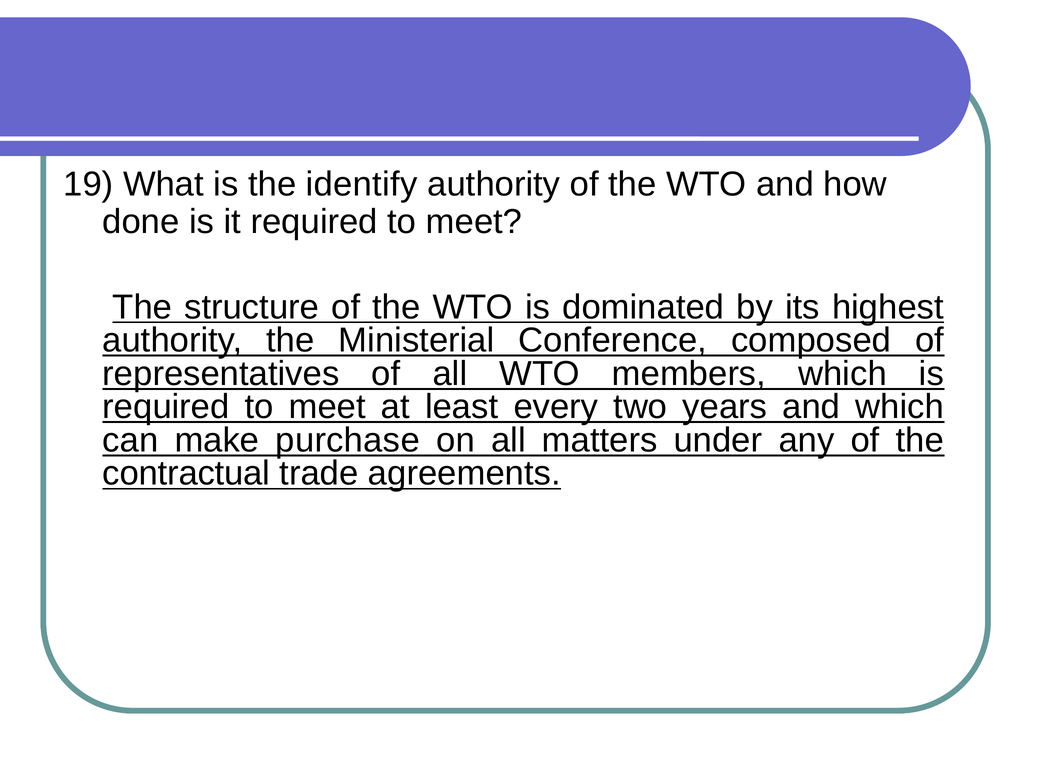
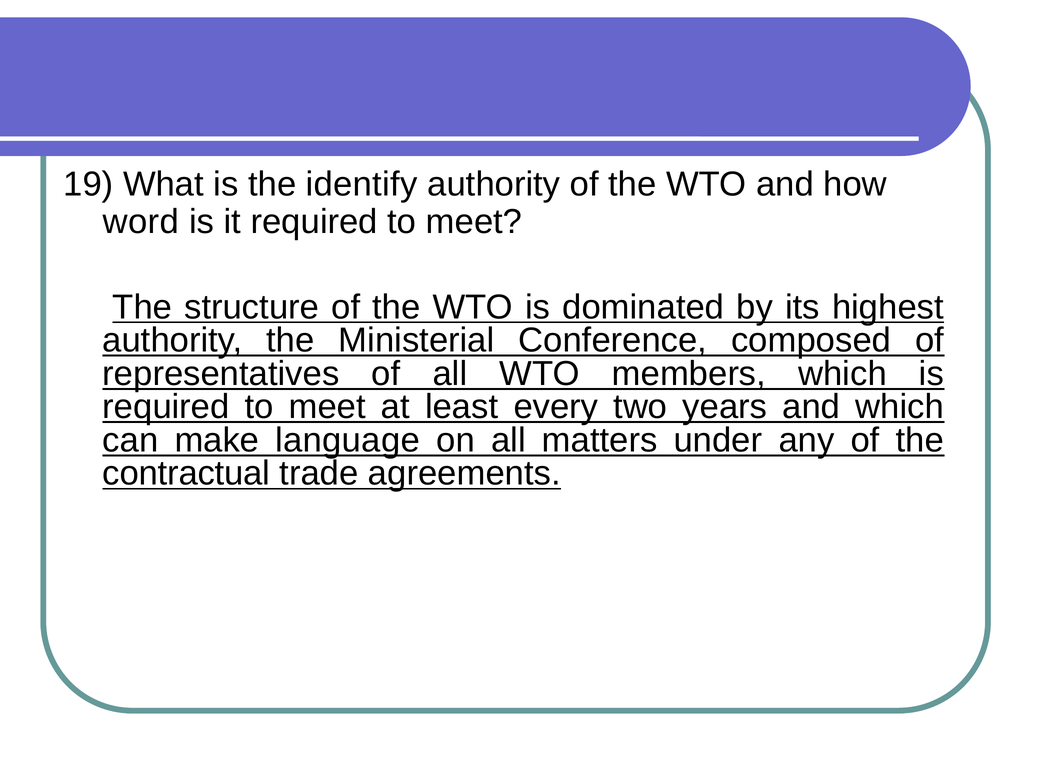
done: done -> word (141, 222)
purchase: purchase -> language (348, 440)
